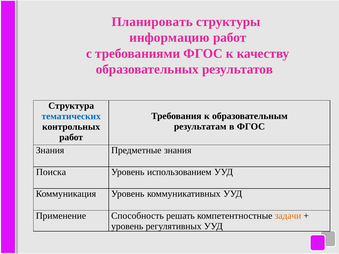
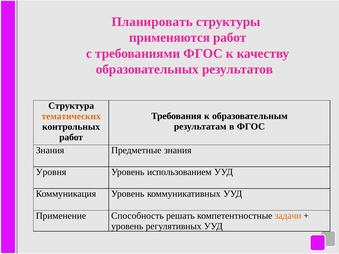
информацию: информацию -> применяются (170, 38)
тематических colour: blue -> orange (71, 116)
Поиска: Поиска -> Уровня (51, 172)
